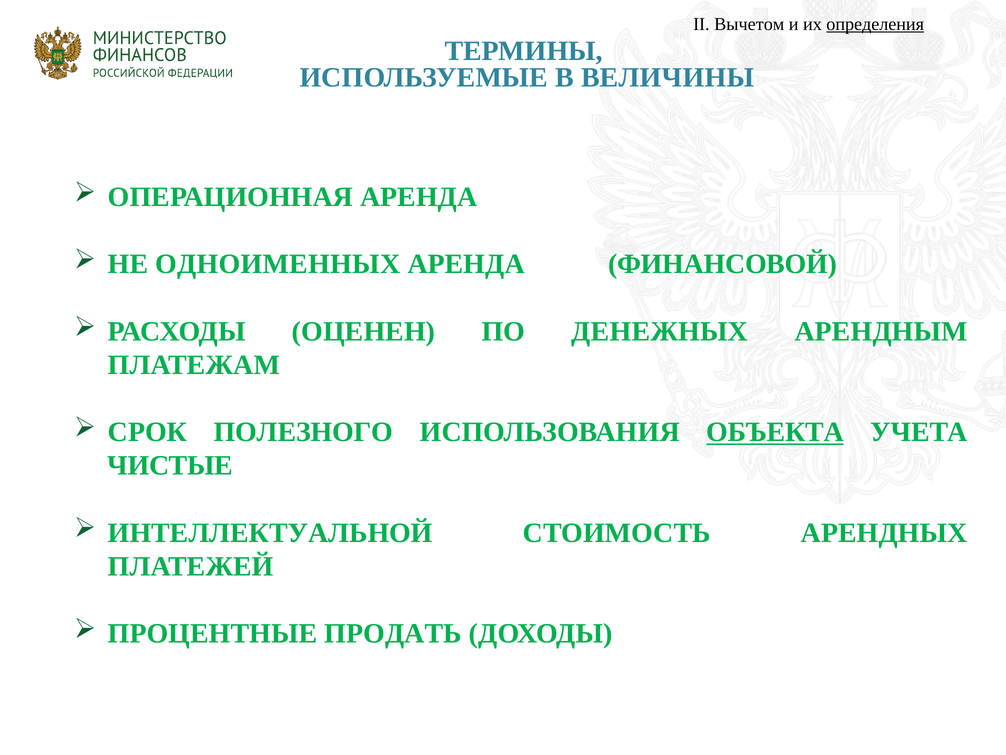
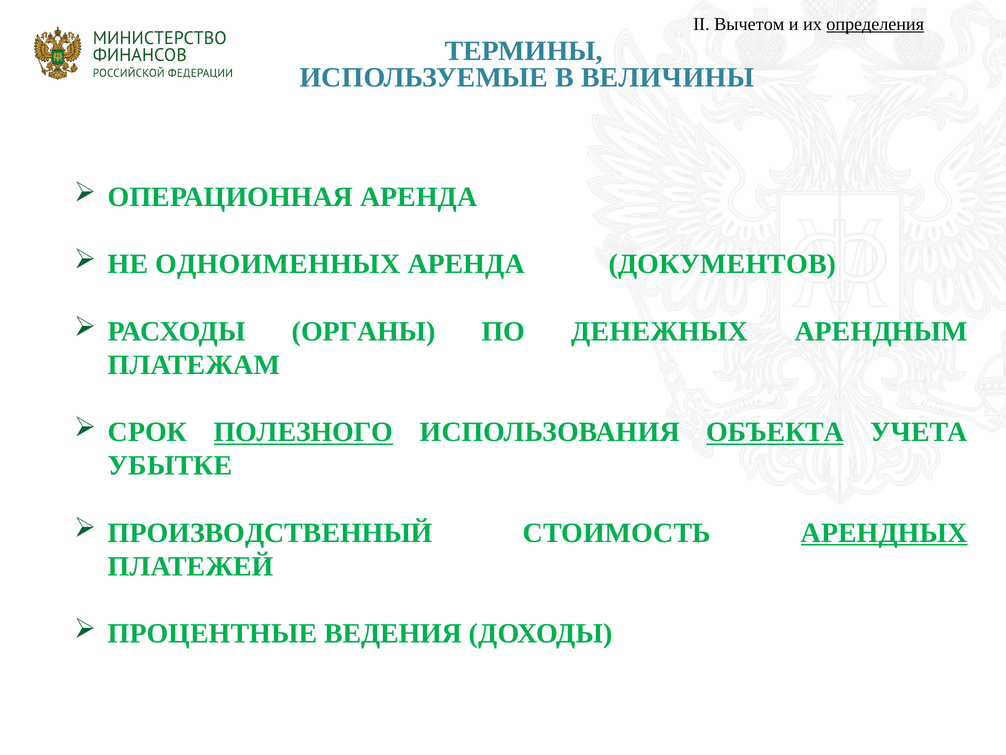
ФИНАНСОВОЙ: ФИНАНСОВОЙ -> ДОКУМЕНТОВ (722, 264)
ОЦЕНЕН: ОЦЕНЕН -> ОРГАНЫ (364, 331)
ПОЛЕЗНОГО underline: none -> present (303, 432)
ЧИСТЫЕ: ЧИСТЫЕ -> УБЫТКЕ (170, 465)
ИНТЕЛЛЕКТУАЛЬНОЙ: ИНТЕЛЛЕКТУАЛЬНОЙ -> ПРОИЗВОДСТВЕННЫЙ (270, 532)
АРЕНДНЫХ underline: none -> present (884, 532)
ПРОДАТЬ: ПРОДАТЬ -> ВЕДЕНИЯ (393, 633)
